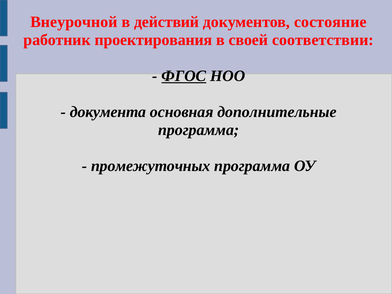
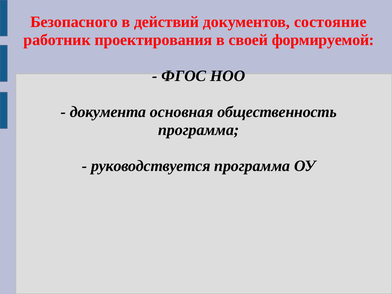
Внеурочной: Внеурочной -> Безопасного (74, 22)
соответствии: соответствии -> формируемой (323, 40)
ФГОС underline: present -> none (184, 76)
дополнительные: дополнительные -> общественность (277, 112)
промежуточных: промежуточных -> руководствуется (151, 166)
